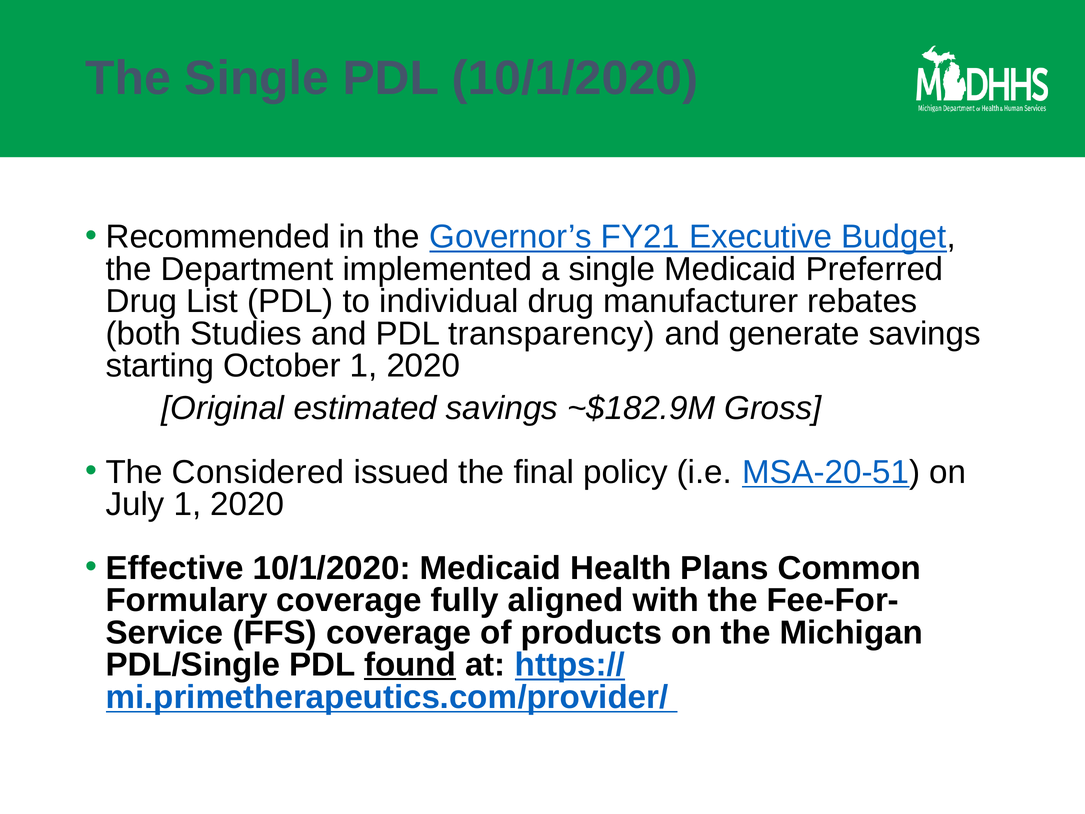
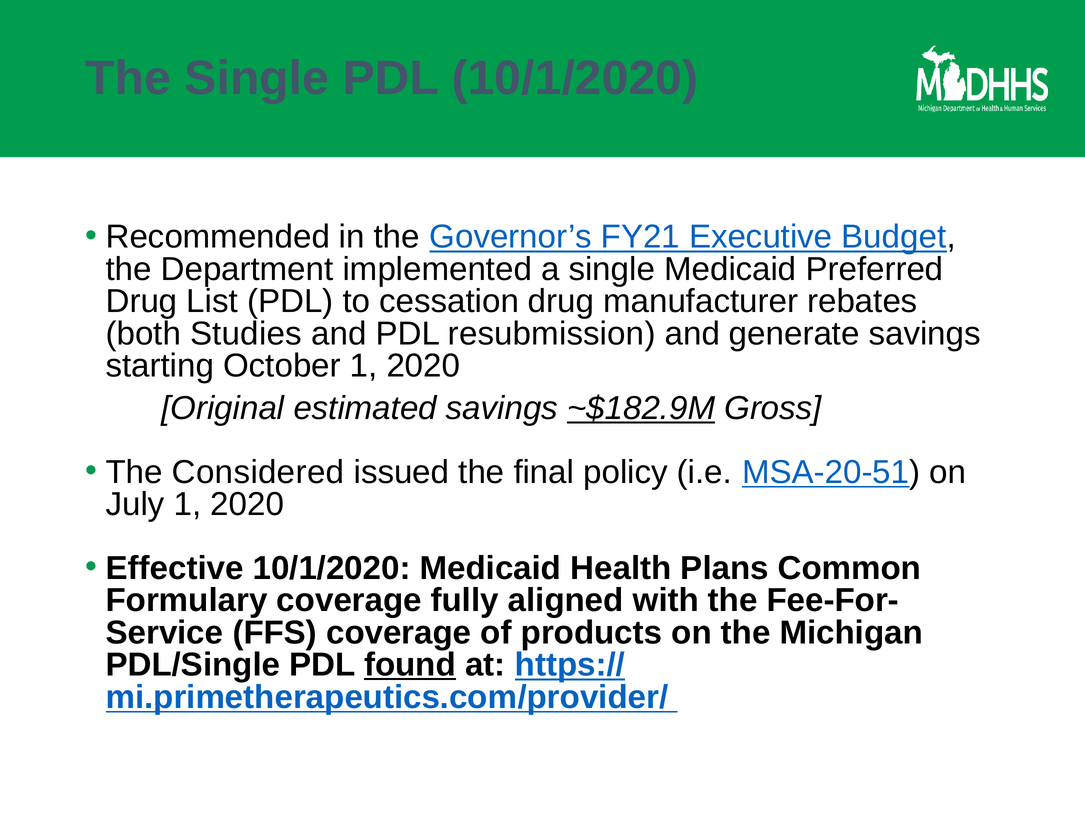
individual: individual -> cessation (449, 301)
transparency: transparency -> resubmission (552, 333)
~$182.9M underline: none -> present (641, 408)
